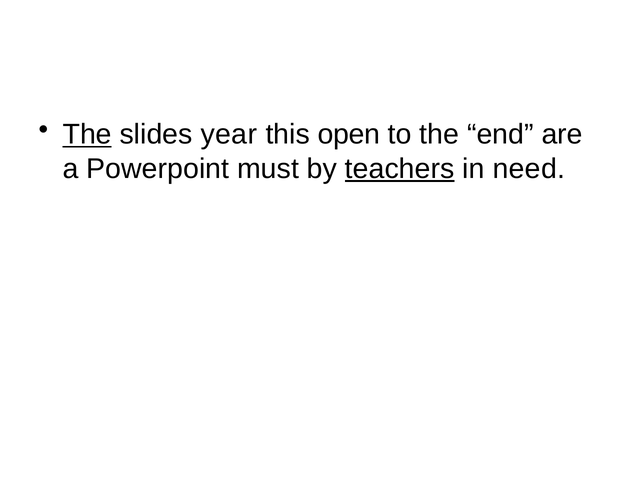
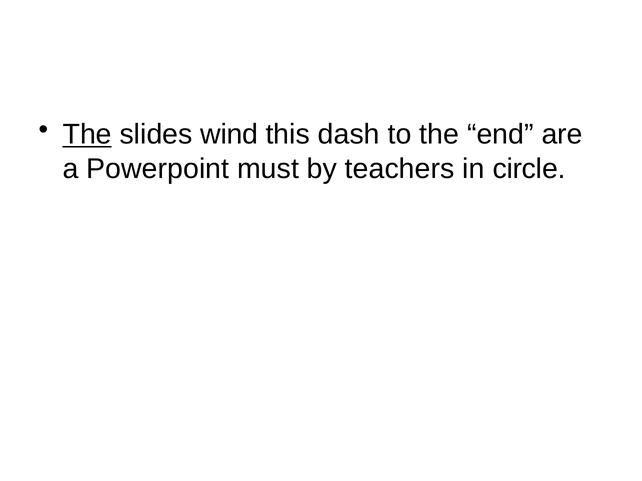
year: year -> wind (229, 135)
open: open -> dash (349, 135)
teachers underline: present -> none (400, 169)
need: need -> circle (529, 169)
